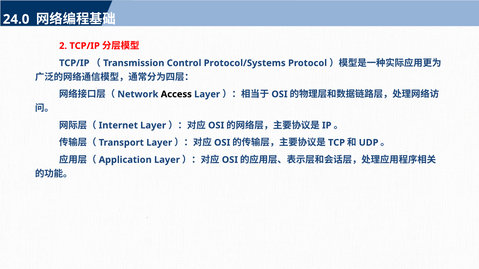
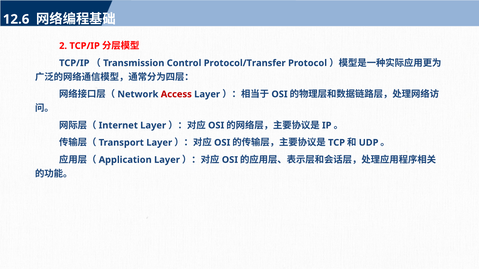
24.0: 24.0 -> 12.6 (16, 19)
Protocol/Systems: Protocol/Systems -> Protocol/Transfer (245, 63)
Access colour: black -> red (176, 94)
